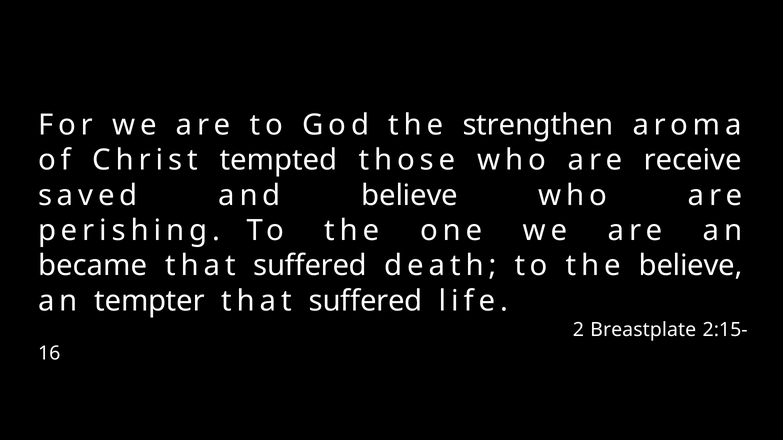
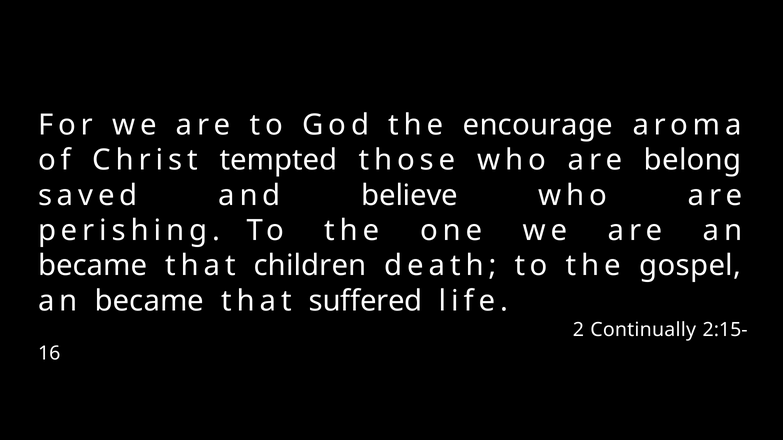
strengthen: strengthen -> encourage (538, 125)
receive: receive -> belong (693, 160)
suffered: suffered -> children (310, 266)
the believe: believe -> gospel (690, 266)
tempter: tempter -> became (149, 301)
Breastplate: Breastplate -> Continually (643, 330)
